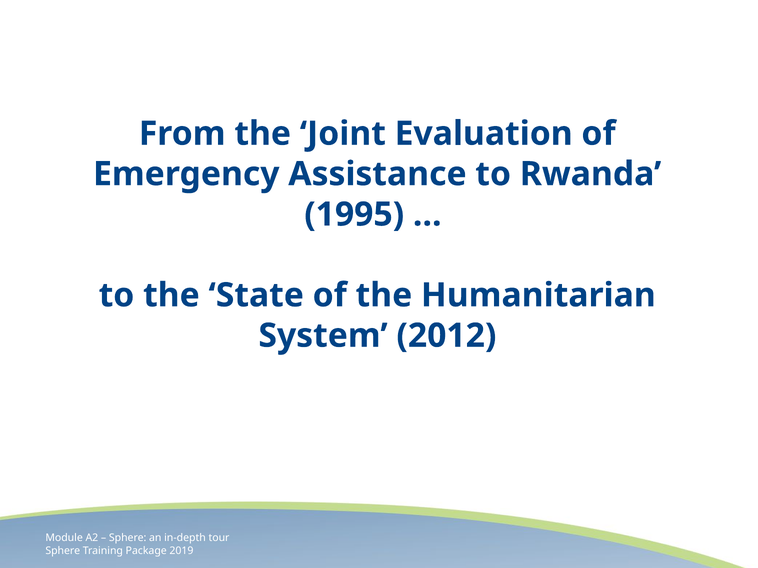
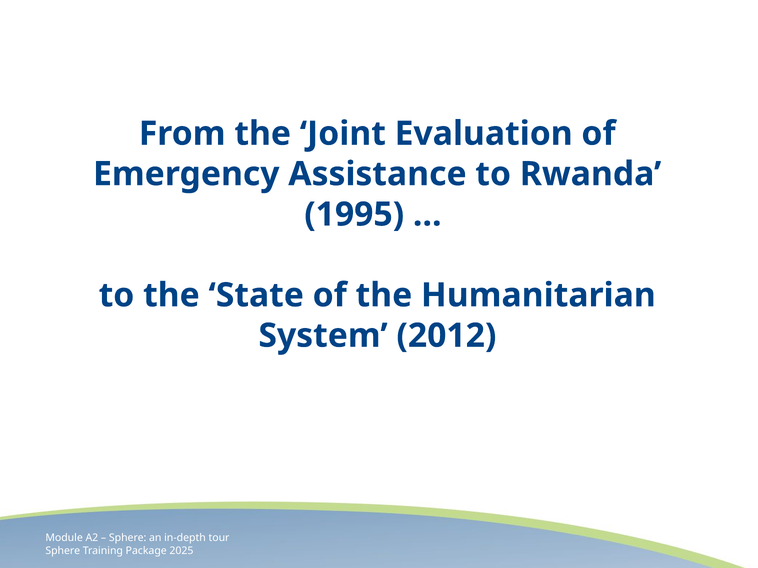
2019: 2019 -> 2025 (181, 551)
